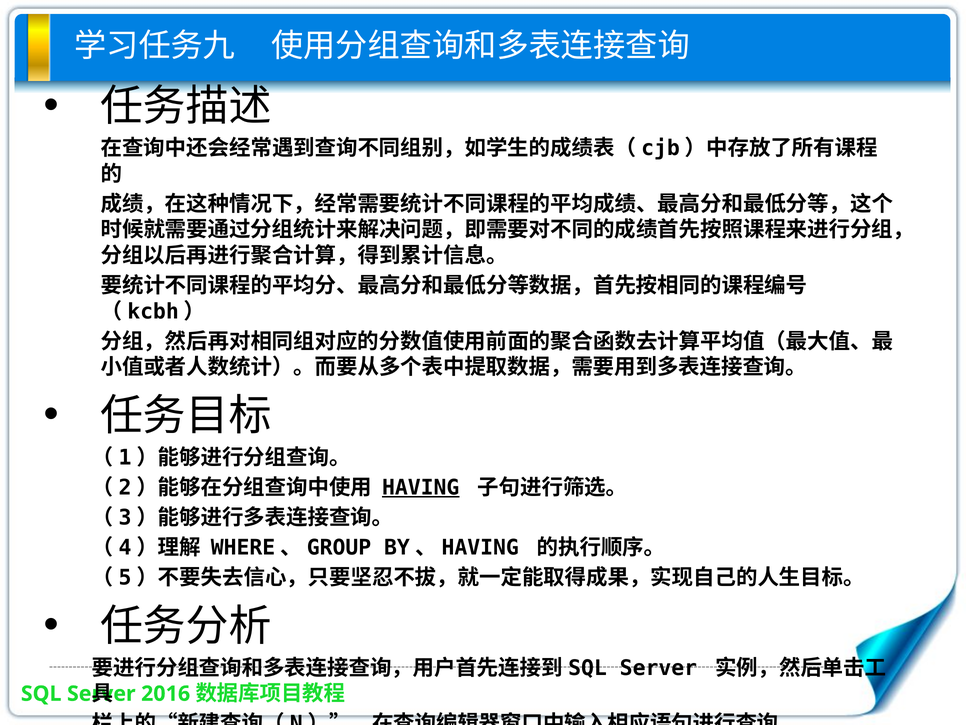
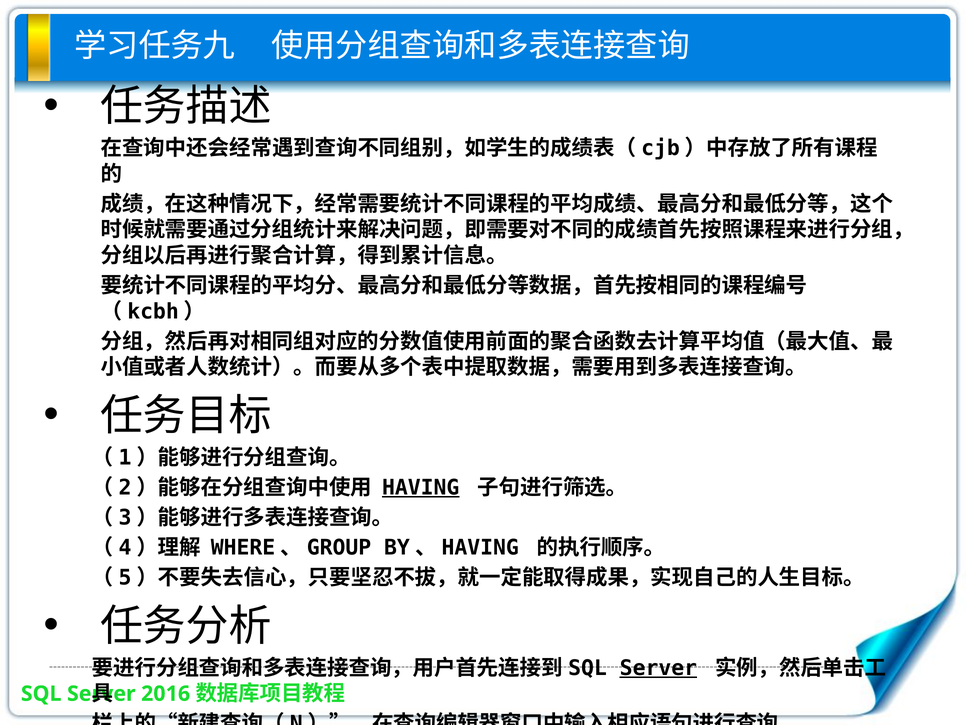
Server underline: none -> present (658, 668)
